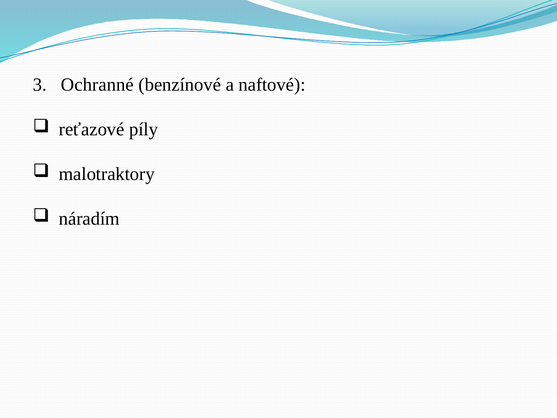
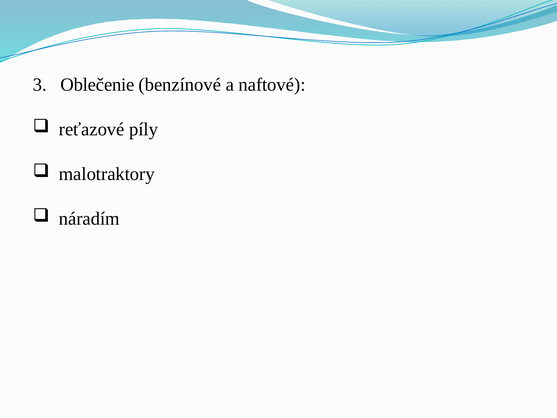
Ochranné: Ochranné -> Oblečenie (98, 85)
